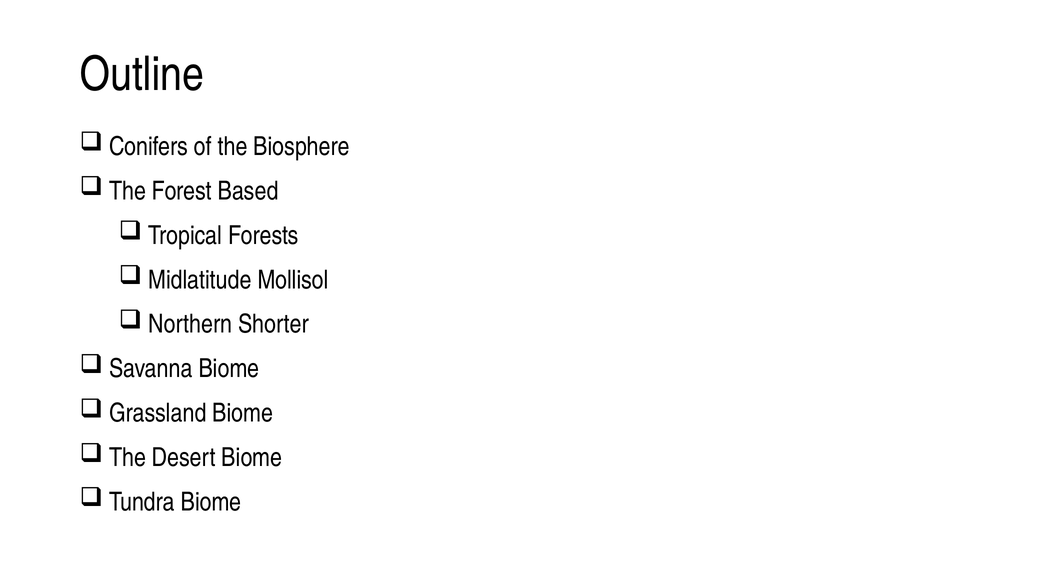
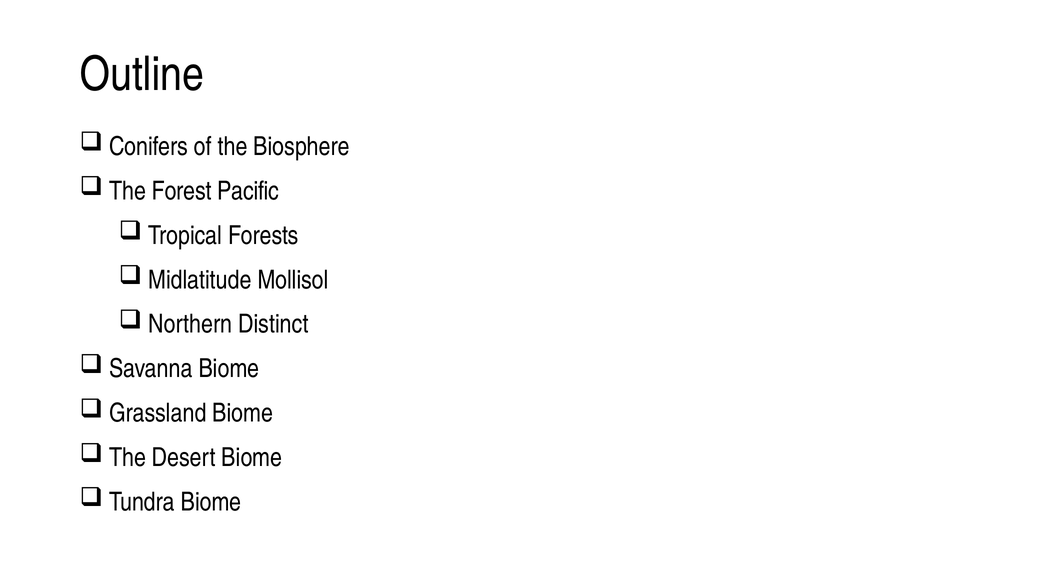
Based: Based -> Pacific (248, 191)
Shorter: Shorter -> Distinct (273, 324)
